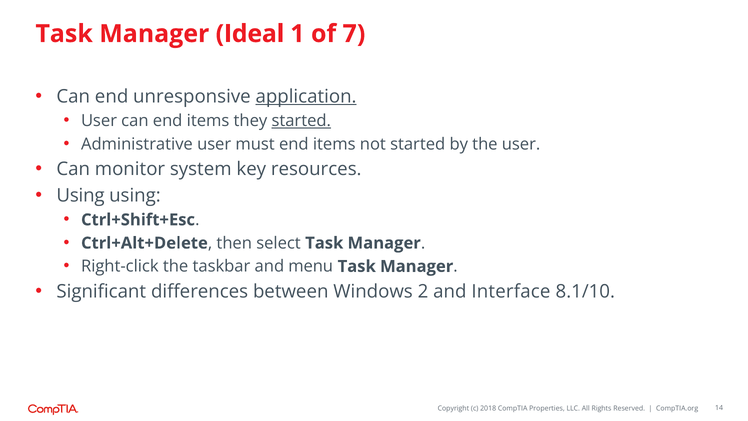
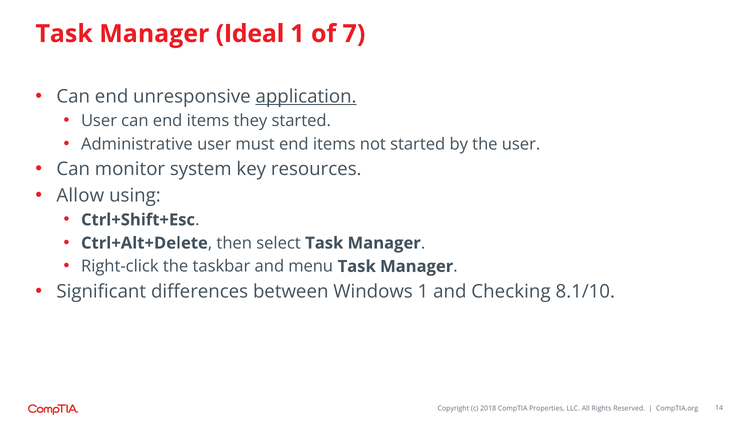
started underline: present -> none (301, 121)
Using: Using -> Allow (80, 195)
Windows 2: 2 -> 1 (423, 291)
Interface: Interface -> Checking (511, 291)
